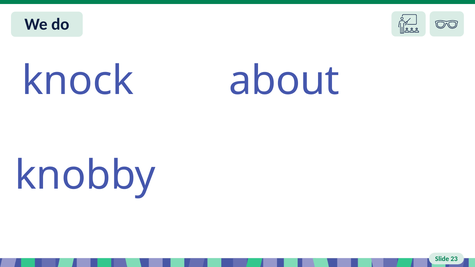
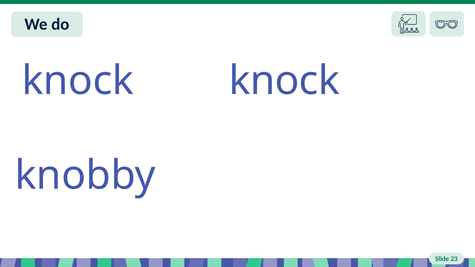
knock about: about -> knock (284, 81)
